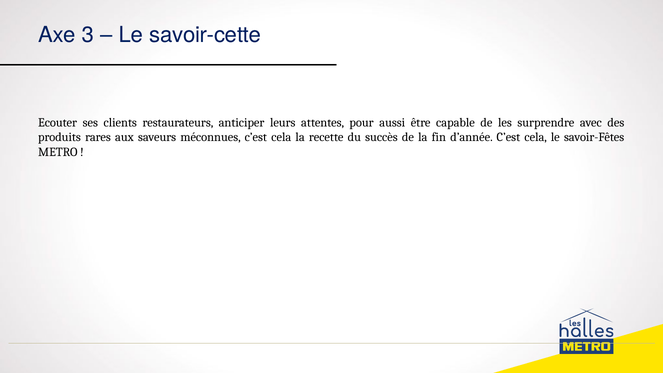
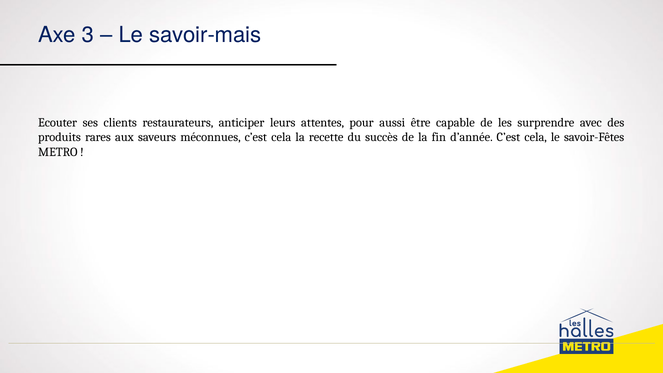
savoir-cette: savoir-cette -> savoir-mais (205, 35)
